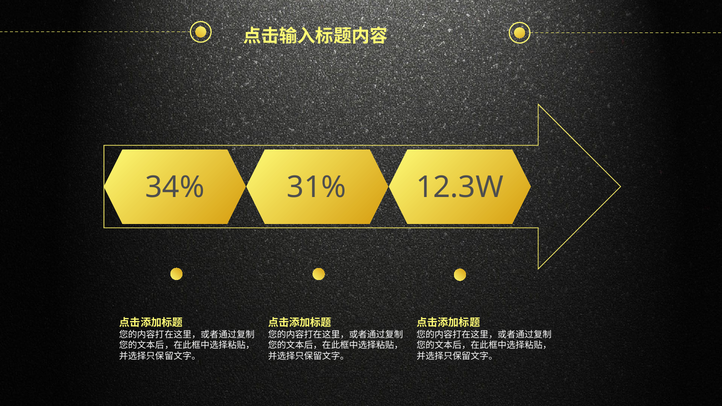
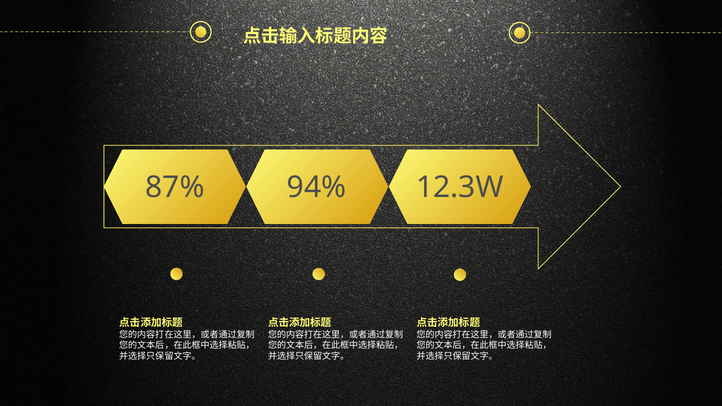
34%: 34% -> 87% (175, 188)
31%: 31% -> 94% (317, 188)
